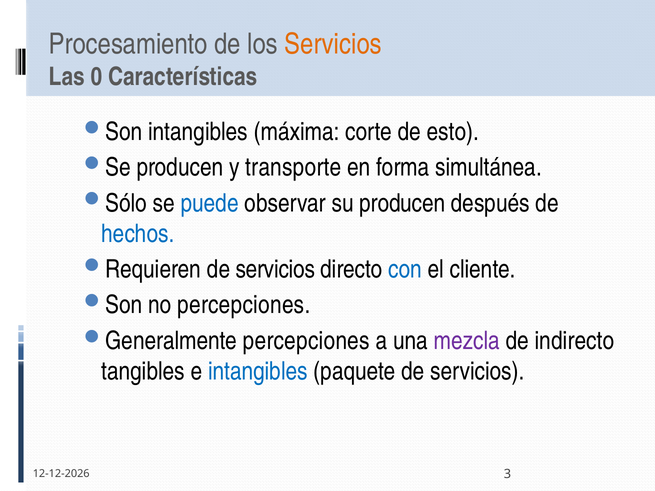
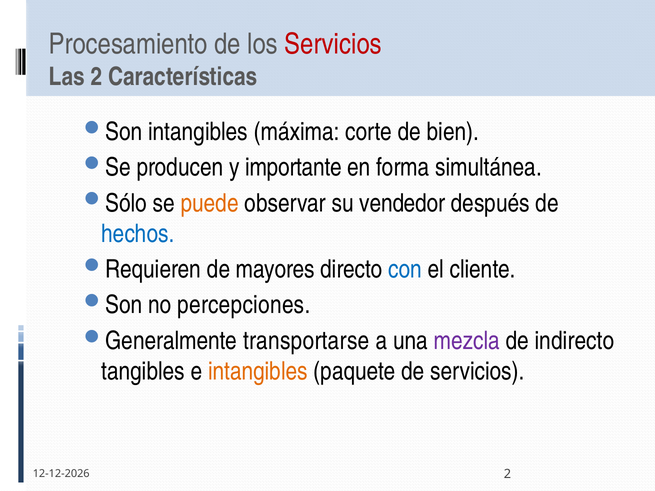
Servicios colour: orange -> red (333, 44)
Las 0: 0 -> 2 (96, 77)
esto: esto -> bien (453, 132)
transporte: transporte -> importante (294, 168)
puede colour: blue -> orange (210, 203)
su producen: producen -> vendedor (402, 203)
servicios: servicios -> mayores (275, 270)
percepciones: percepciones -> transportarse (306, 341)
intangibles colour: blue -> orange (258, 371)
3: 3 -> 2 (508, 474)
